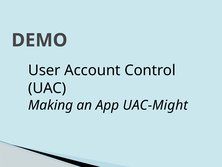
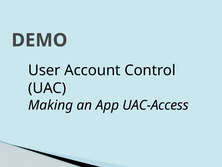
UAC-Might: UAC-Might -> UAC-Access (155, 105)
